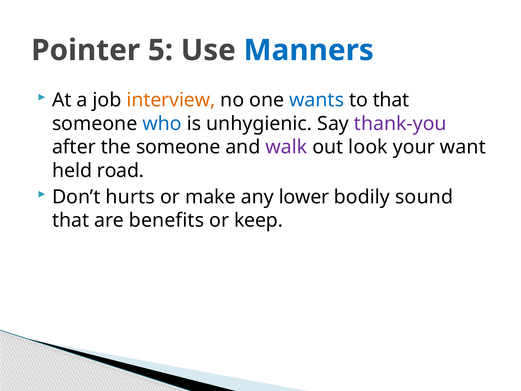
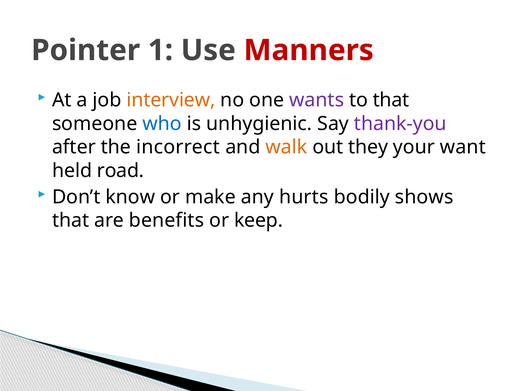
5: 5 -> 1 (160, 50)
Manners colour: blue -> red (309, 50)
wants colour: blue -> purple (317, 100)
the someone: someone -> incorrect (178, 147)
walk colour: purple -> orange (286, 147)
look: look -> they (368, 147)
hurts: hurts -> know (130, 197)
lower: lower -> hurts (304, 197)
sound: sound -> shows (424, 197)
